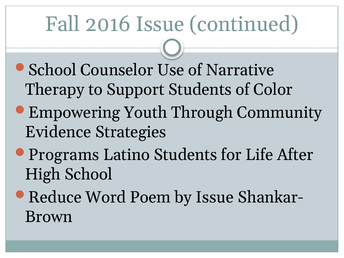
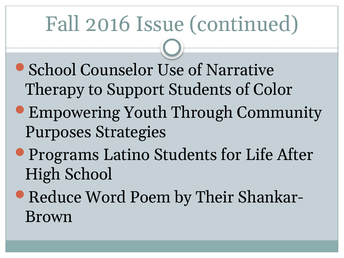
Evidence: Evidence -> Purposes (58, 132)
by Issue: Issue -> Their (215, 197)
